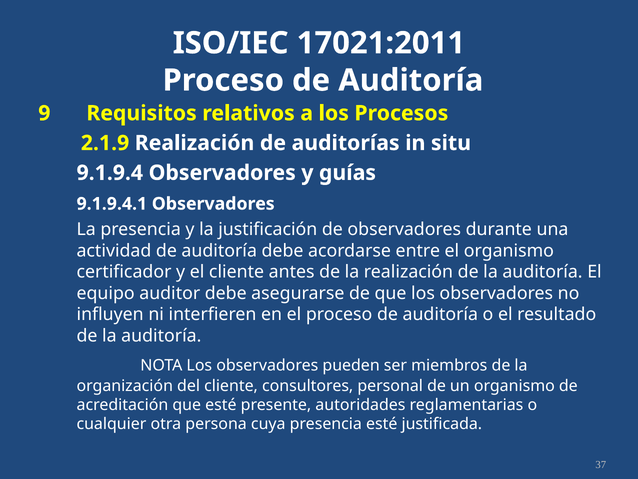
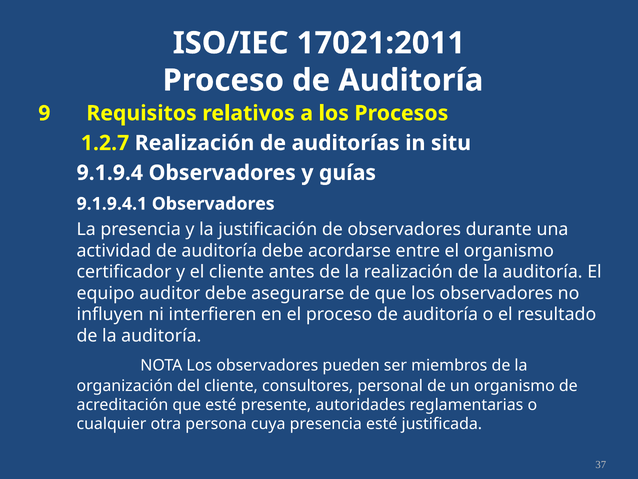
2.1.9: 2.1.9 -> 1.2.7 (105, 143)
